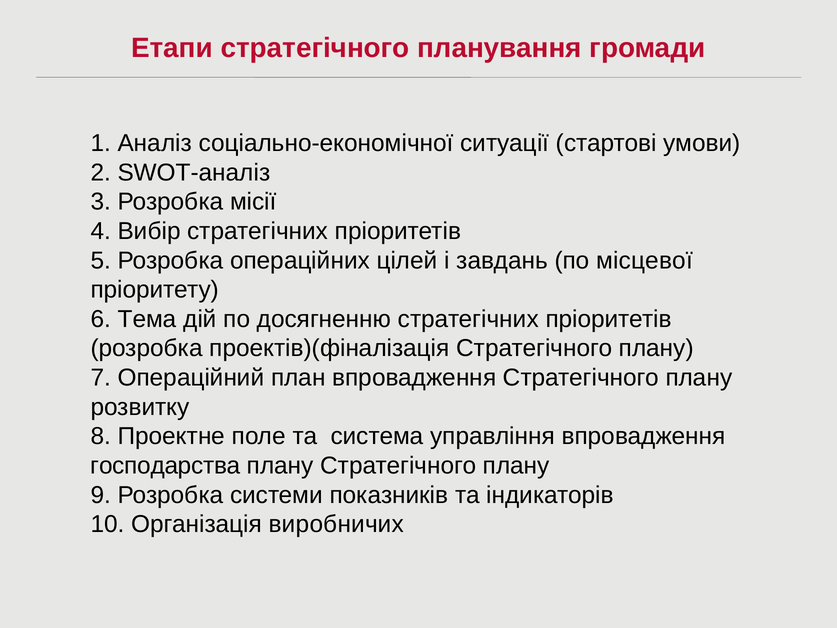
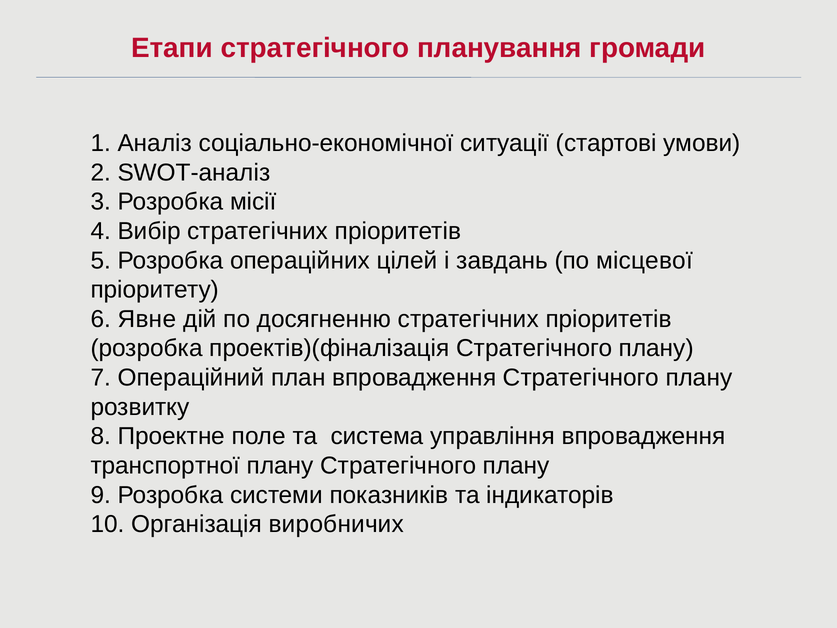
Тема: Тема -> Явне (147, 319)
господарства: господарства -> транспортної (165, 465)
